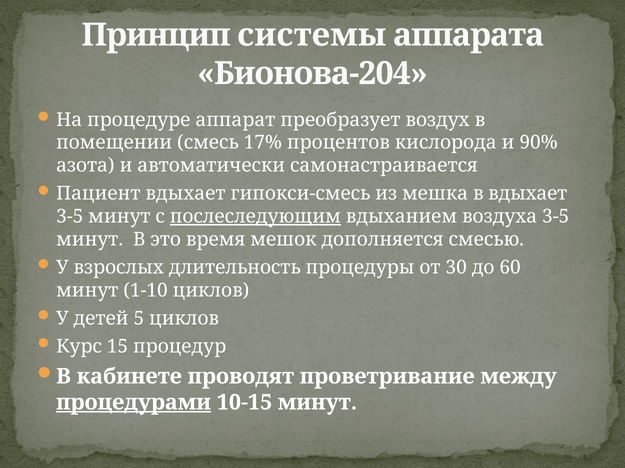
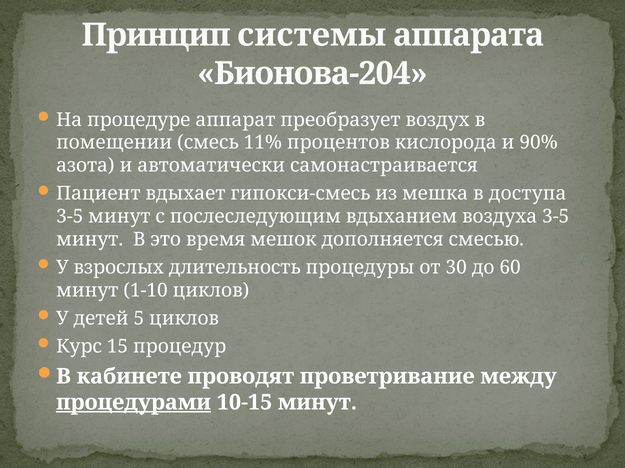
17%: 17% -> 11% (263, 143)
в вдыхает: вдыхает -> доступа (528, 194)
послеследующим underline: present -> none (255, 217)
